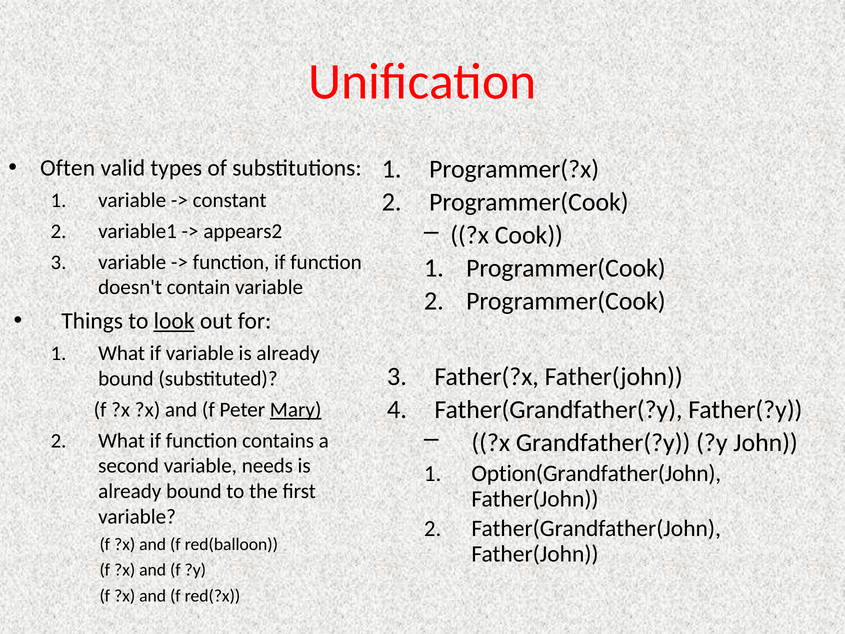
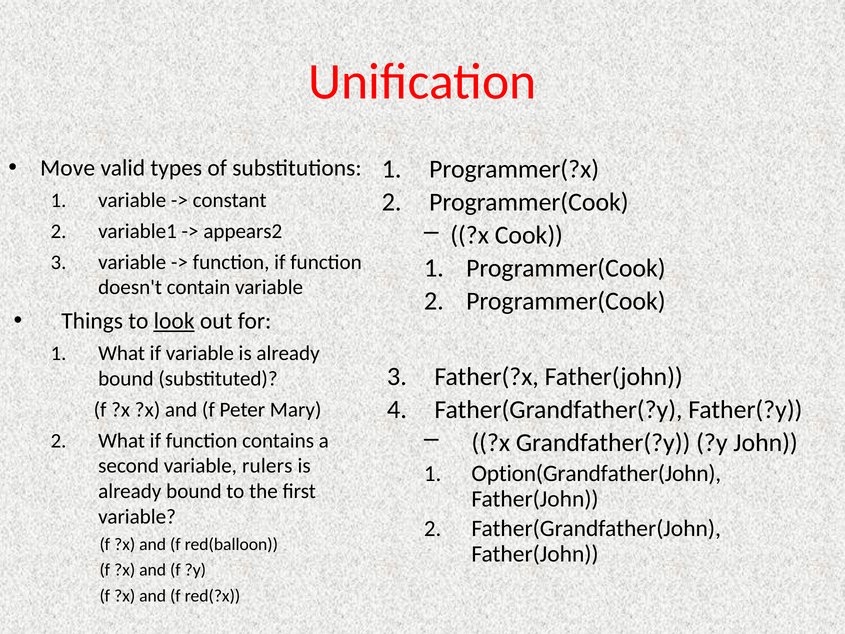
Often: Often -> Move (68, 168)
Mary underline: present -> none (296, 409)
needs: needs -> rulers (267, 466)
